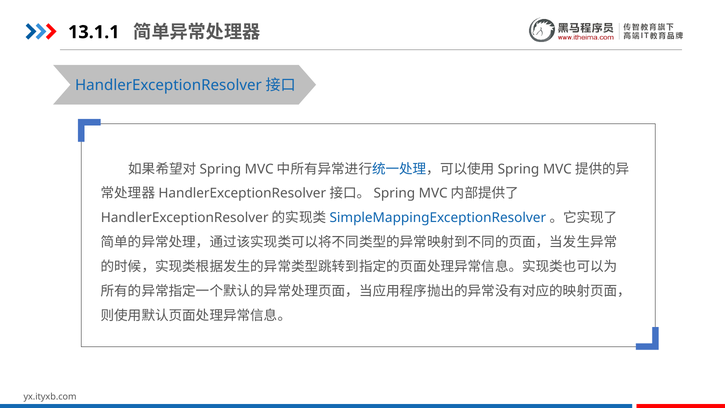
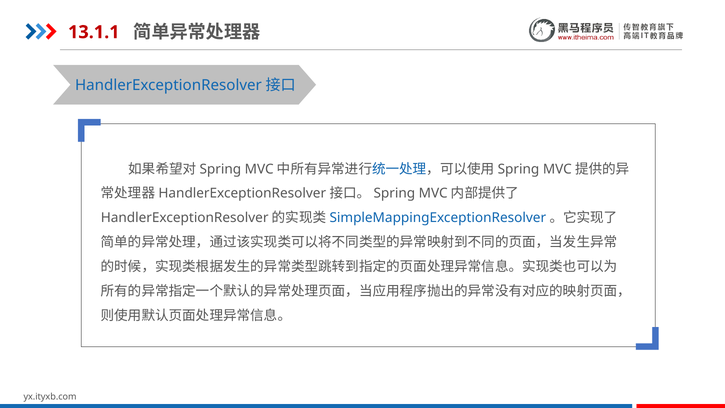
13.1.1 colour: black -> red (94, 32)
